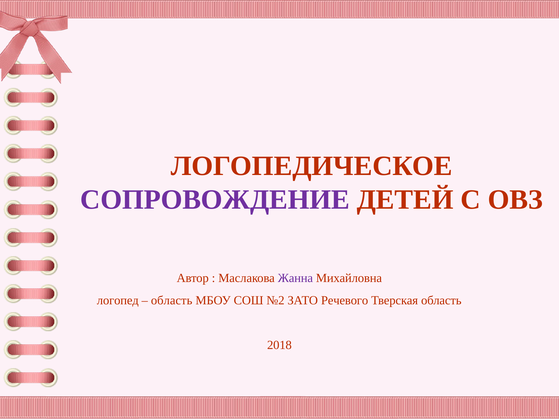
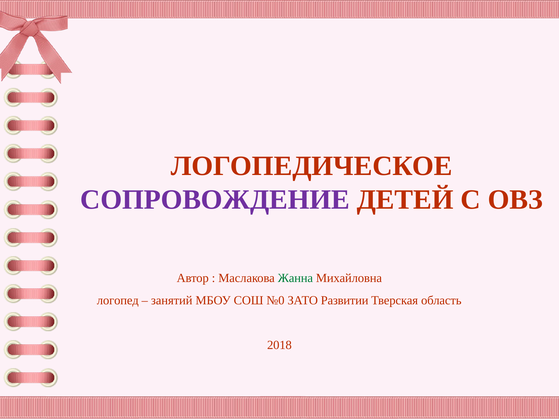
Жанна colour: purple -> green (295, 278)
область: область -> занятий (172, 301)
№2: №2 -> №0 (275, 301)
Речевого: Речевого -> Развитии (345, 301)
